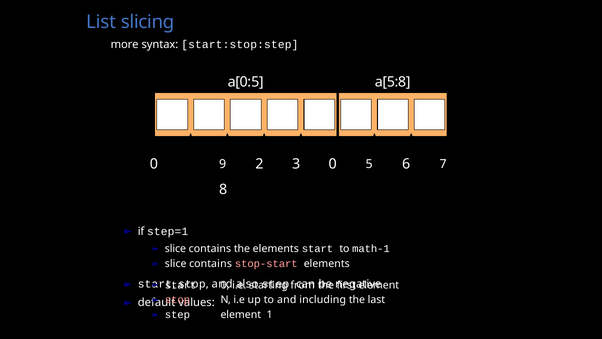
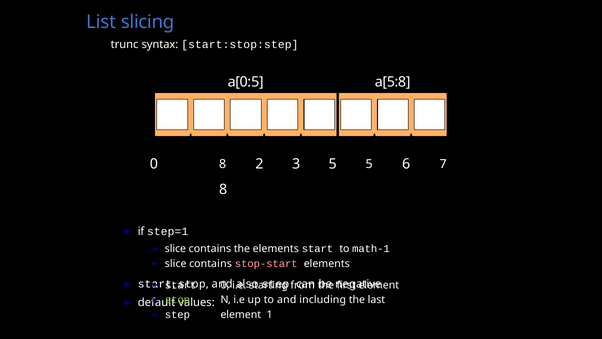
more: more -> trunc (125, 44)
0 9: 9 -> 8 (223, 164)
3 0: 0 -> 5 (333, 164)
stop colour: pink -> light green (177, 300)
